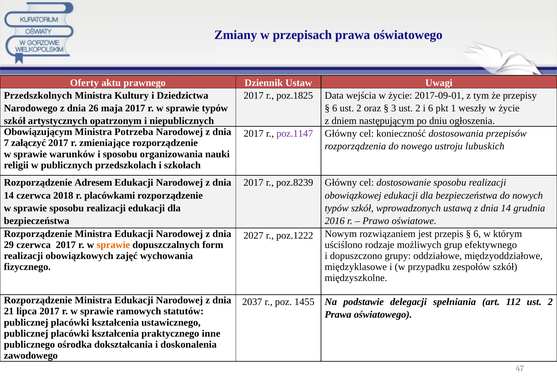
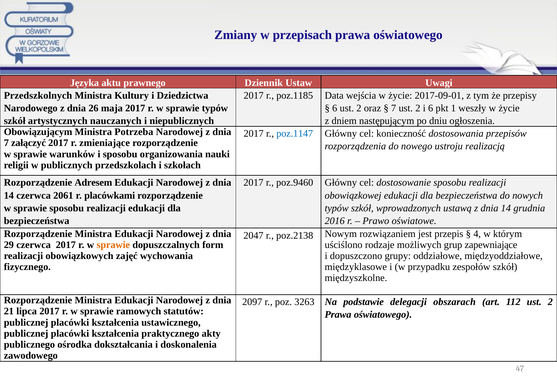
Oferty: Oferty -> Języka (85, 83)
poz.1825: poz.1825 -> poz.1185 (295, 95)
3: 3 -> 7 (394, 108)
opatrzonym: opatrzonym -> nauczanych (116, 121)
poz.1147 colour: purple -> blue (295, 133)
lubuskich: lubuskich -> realizacją (485, 146)
poz.8239: poz.8239 -> poz.9460 (295, 182)
2018: 2018 -> 2061 (63, 195)
2027: 2027 -> 2047 (253, 235)
poz.1222: poz.1222 -> poz.2138 (295, 235)
6: 6 -> 4 (477, 234)
efektywnego: efektywnego -> zapewniające (491, 245)
2037: 2037 -> 2097 (252, 302)
1455: 1455 -> 3263 (304, 302)
spełniania: spełniania -> obszarach (455, 302)
inne: inne -> akty (211, 333)
